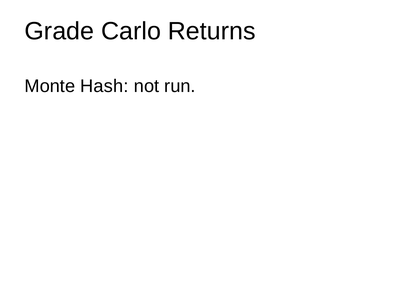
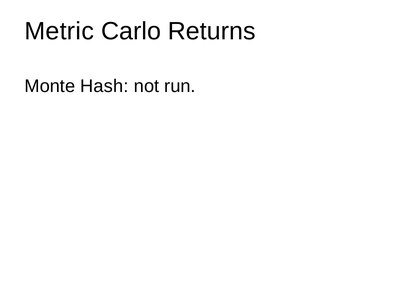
Grade: Grade -> Metric (59, 31)
